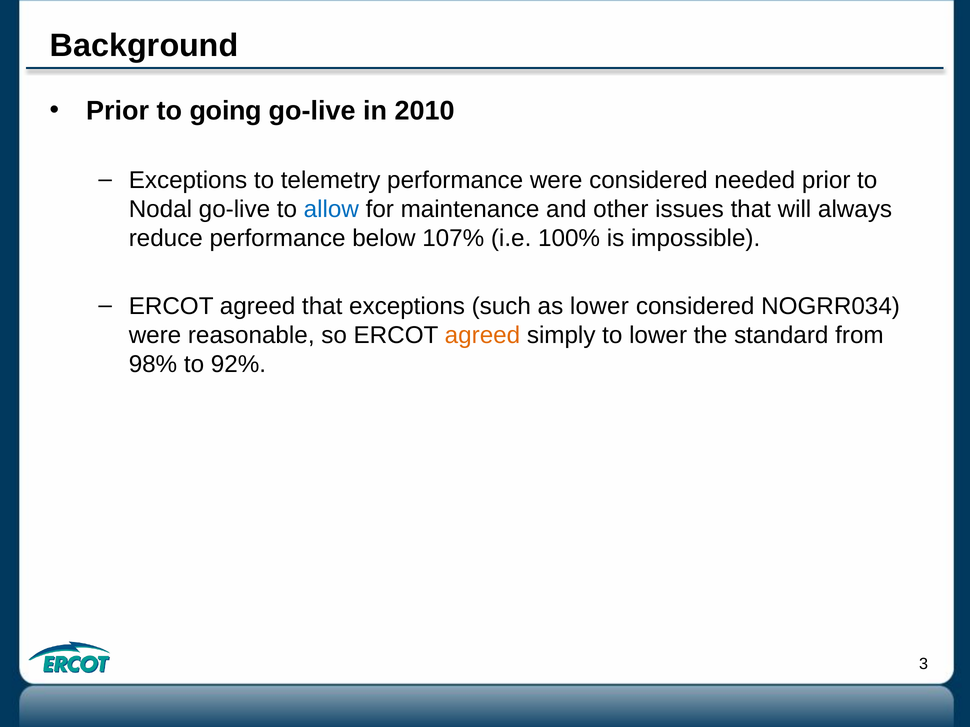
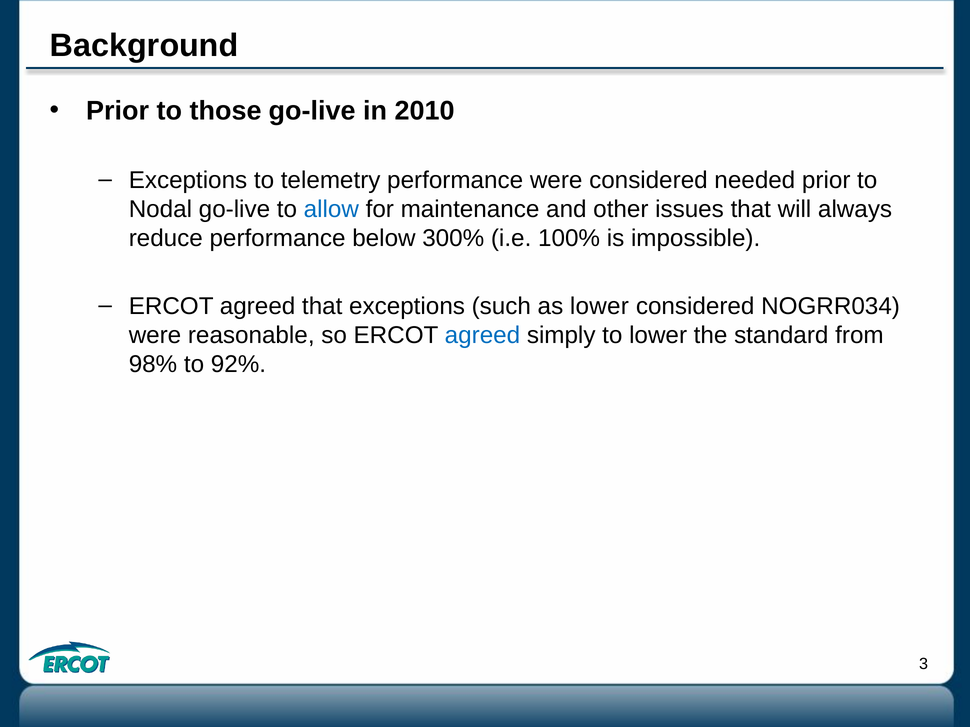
going: going -> those (226, 111)
107%: 107% -> 300% (453, 238)
agreed colour: orange -> blue (482, 335)
